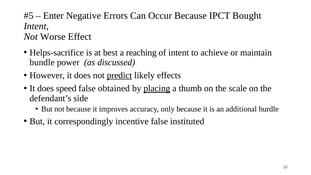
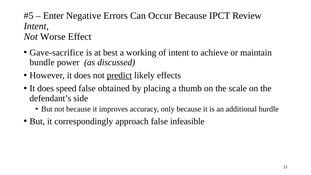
Bought: Bought -> Review (247, 16)
Helps-sacrifice: Helps-sacrifice -> Gave-sacrifice (57, 53)
reaching: reaching -> working (141, 53)
placing underline: present -> none (157, 88)
incentive: incentive -> approach (132, 121)
instituted: instituted -> infeasible (187, 121)
